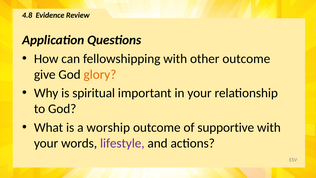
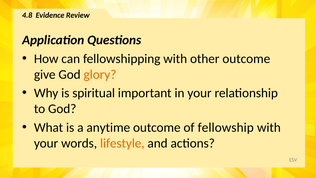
worship: worship -> anytime (108, 128)
supportive: supportive -> fellowship (226, 128)
lifestyle colour: purple -> orange (122, 143)
